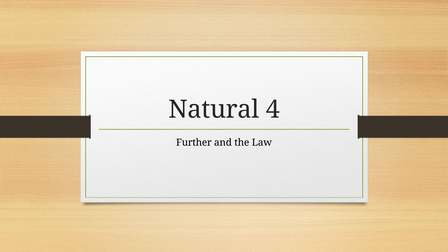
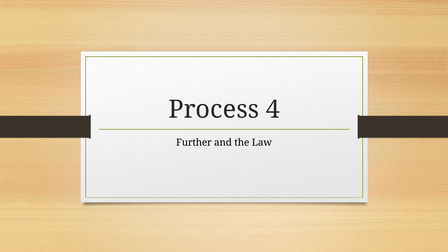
Natural: Natural -> Process (214, 109)
